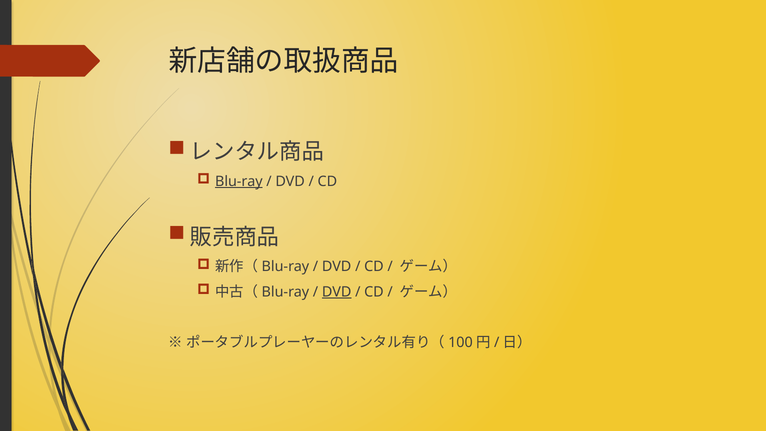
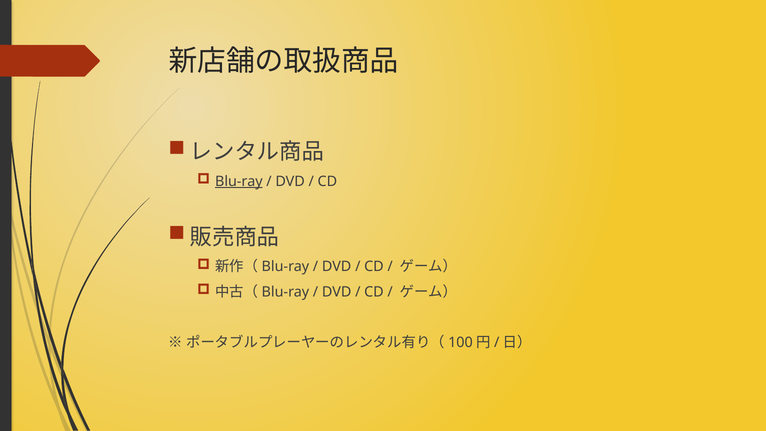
DVD underline: present -> none (337, 292)
